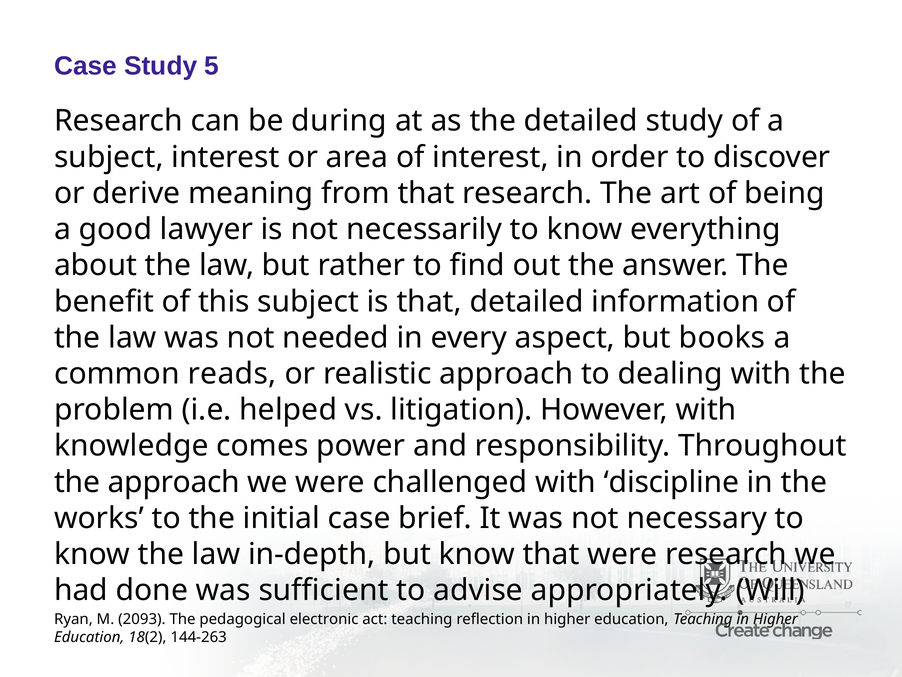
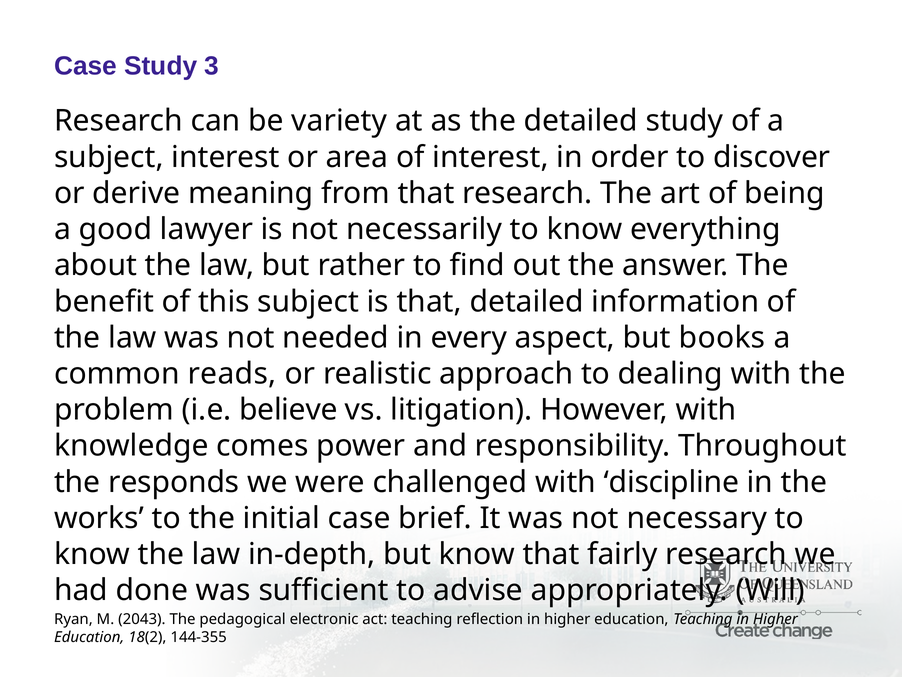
5: 5 -> 3 (212, 66)
during: during -> variety (339, 121)
helped: helped -> believe (288, 410)
the approach: approach -> responds (174, 482)
that were: were -> fairly (622, 554)
2093: 2093 -> 2043 (142, 619)
144-263: 144-263 -> 144-355 (199, 637)
